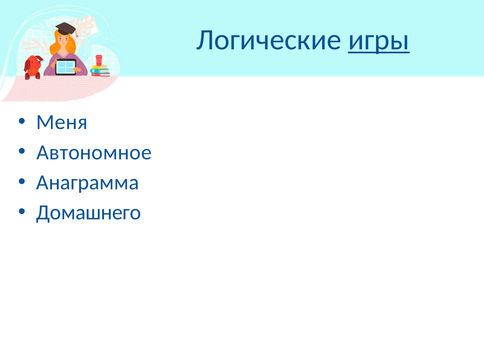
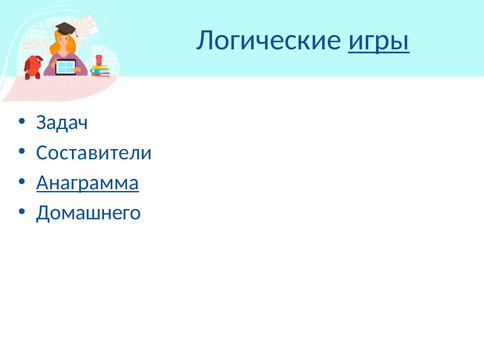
Меня: Меня -> Задач (62, 122)
Автономное: Автономное -> Составители (94, 152)
Анаграмма underline: none -> present (88, 182)
